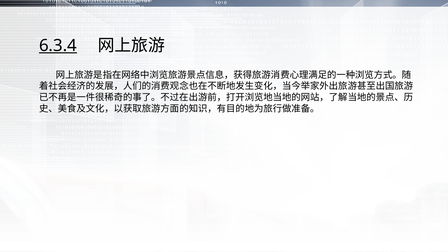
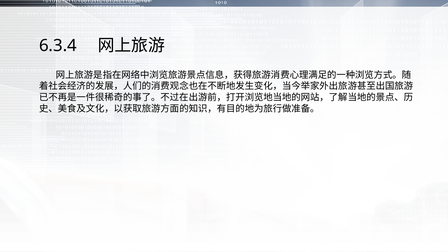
6.3.4 underline: present -> none (58, 46)
